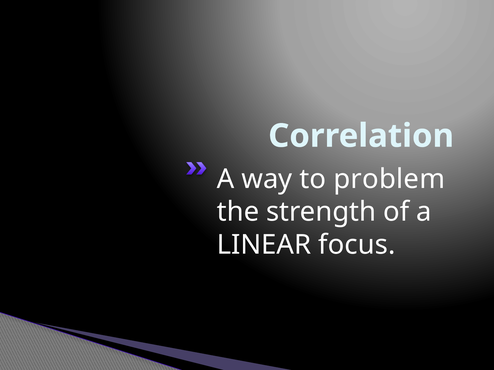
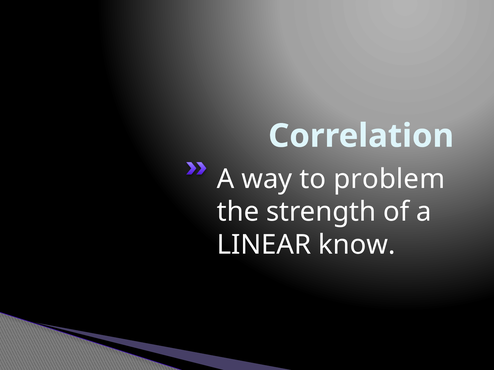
focus: focus -> know (357, 245)
